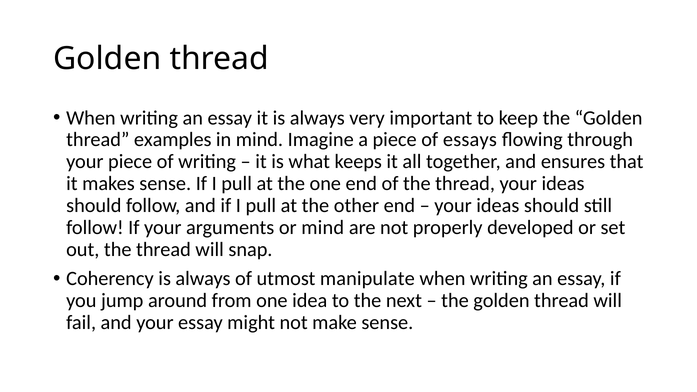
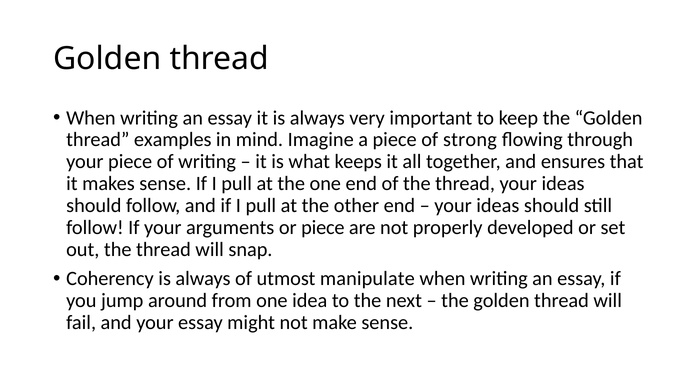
essays: essays -> strong (470, 140)
or mind: mind -> piece (323, 228)
